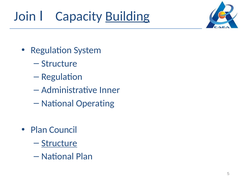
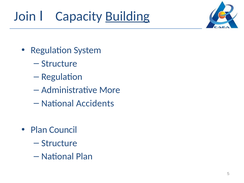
Inner: Inner -> More (110, 90)
Operating: Operating -> Accidents (95, 103)
Structure underline: present -> none (59, 143)
